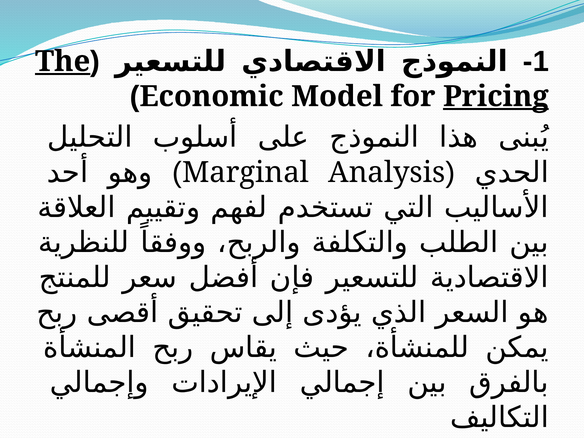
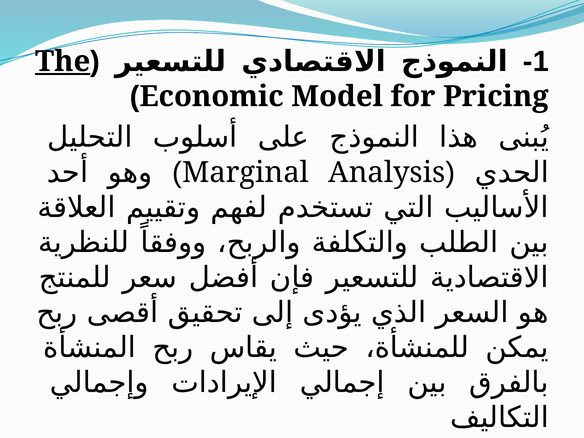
Pricing underline: present -> none (496, 96)
